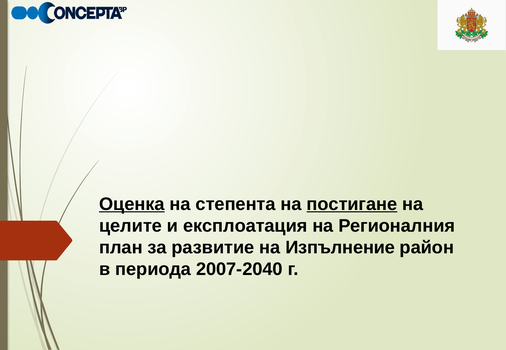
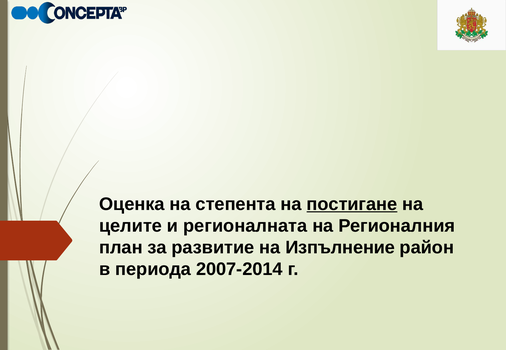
Оценка underline: present -> none (132, 204)
експлоатация: експлоатация -> регионалната (245, 226)
2007-2040: 2007-2040 -> 2007-2014 (239, 269)
